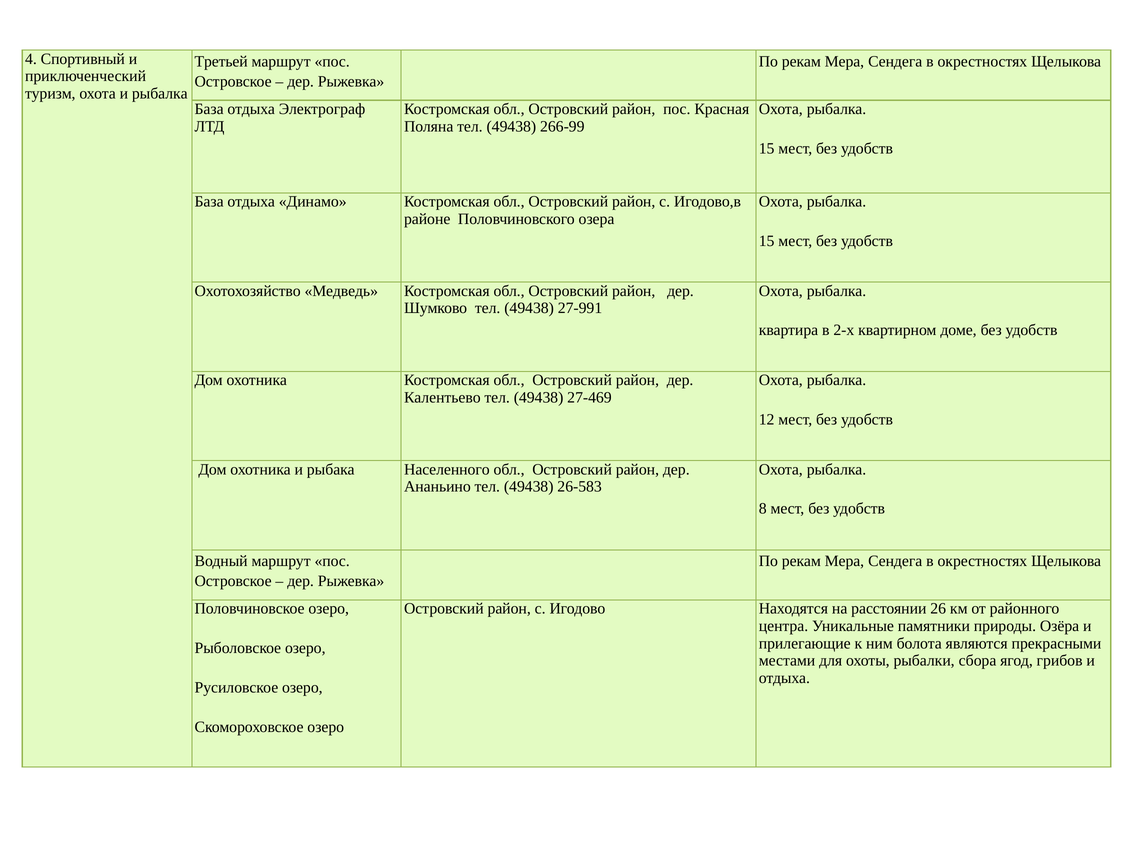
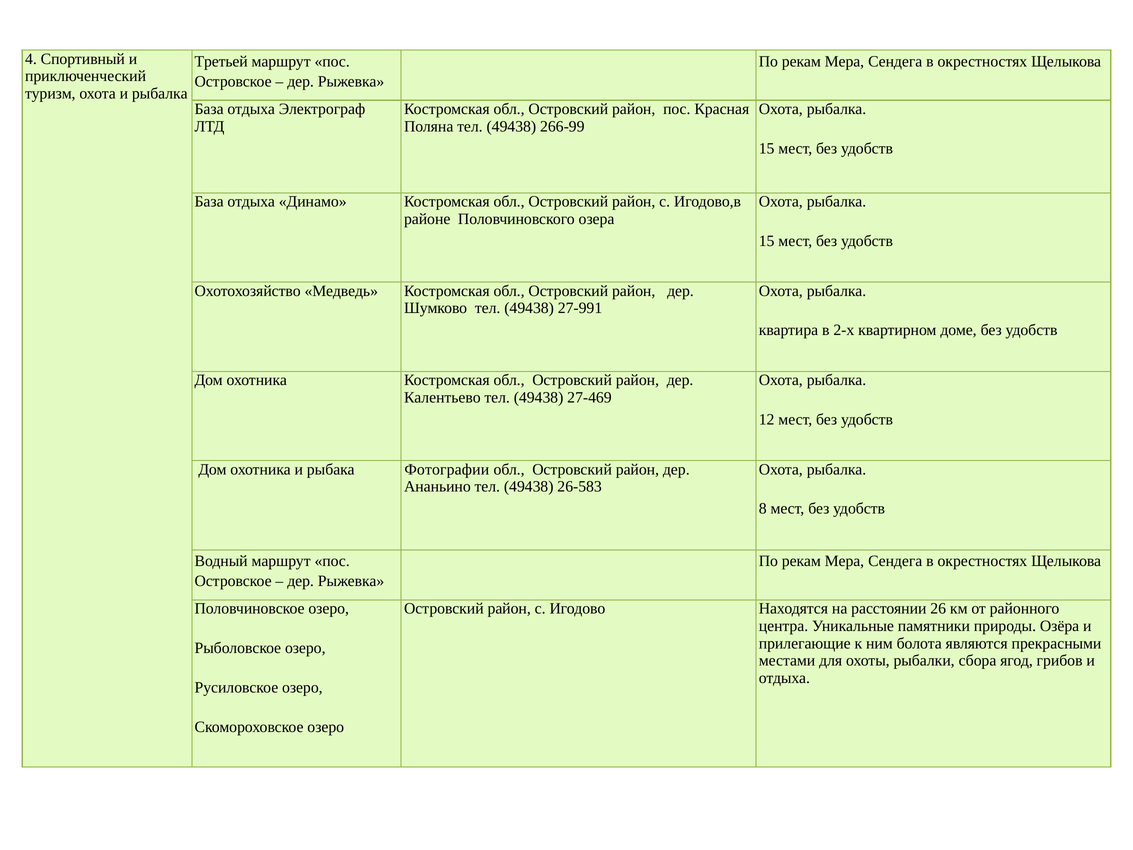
Населенного: Населенного -> Фотографии (447, 469)
